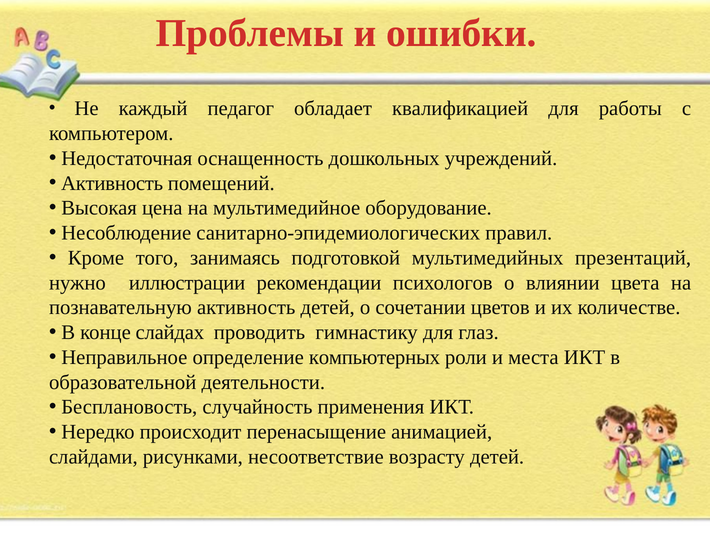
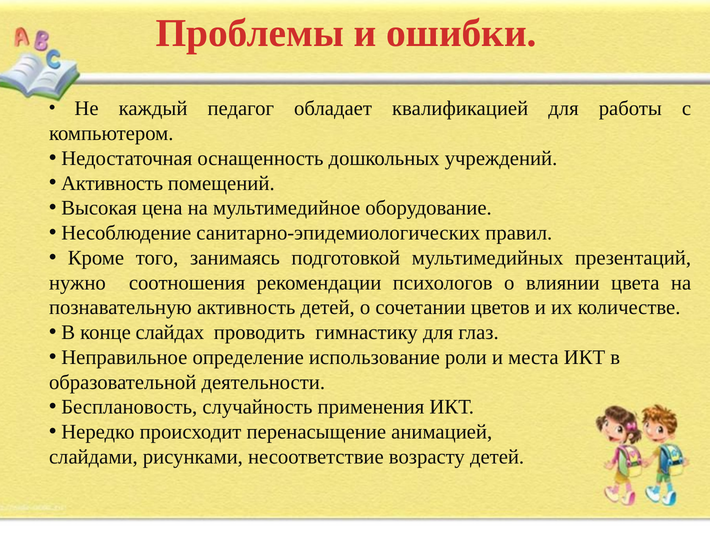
иллюстрации: иллюстрации -> соотношения (187, 282)
компьютерных: компьютерных -> использование (374, 357)
